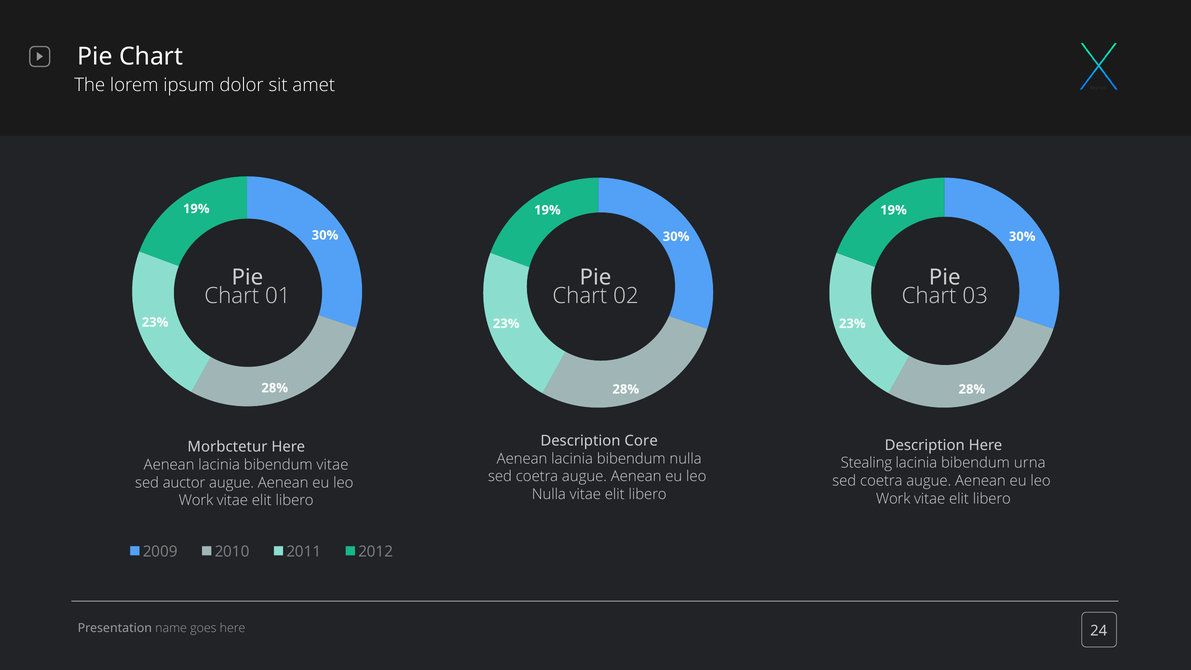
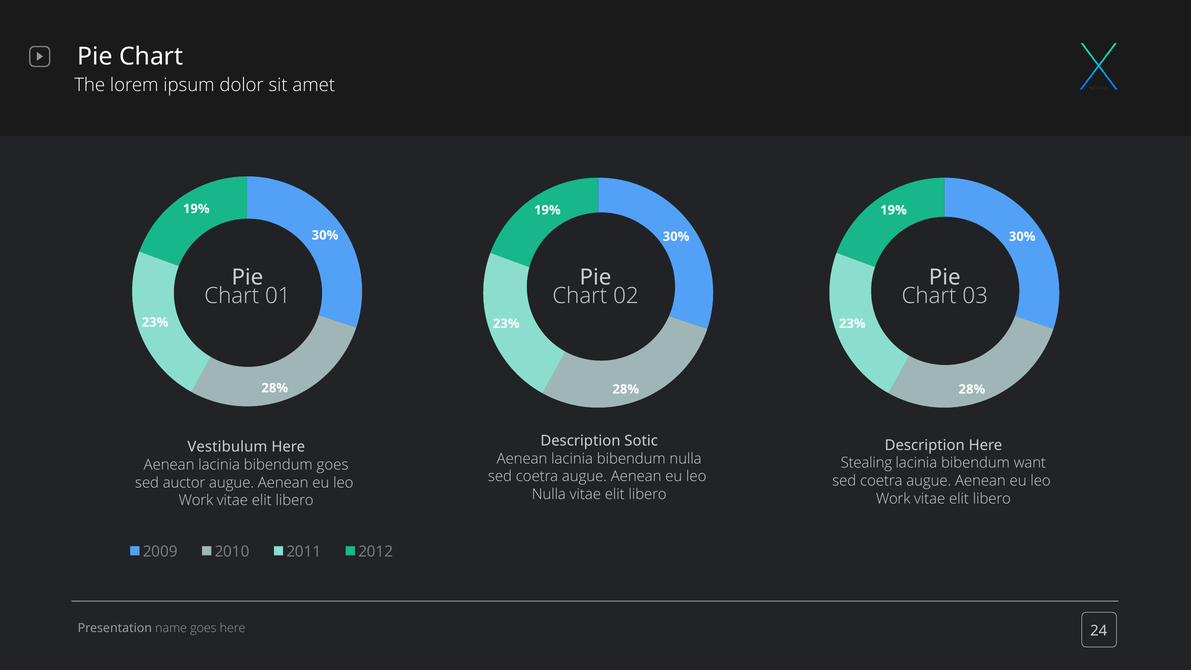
Core: Core -> Sotic (641, 441)
Morbctetur: Morbctetur -> Vestibulum (227, 447)
urna: urna -> want (1030, 463)
bibendum vitae: vitae -> goes (333, 465)
